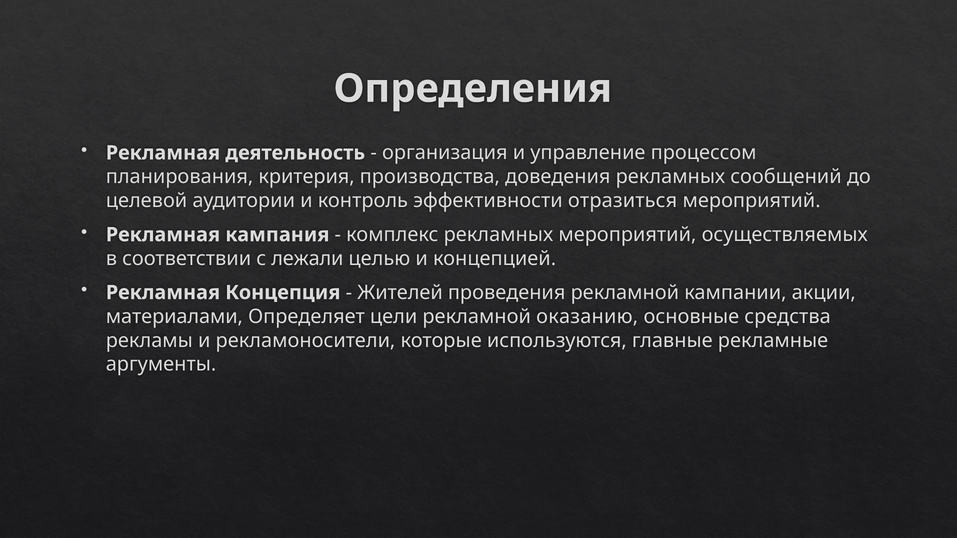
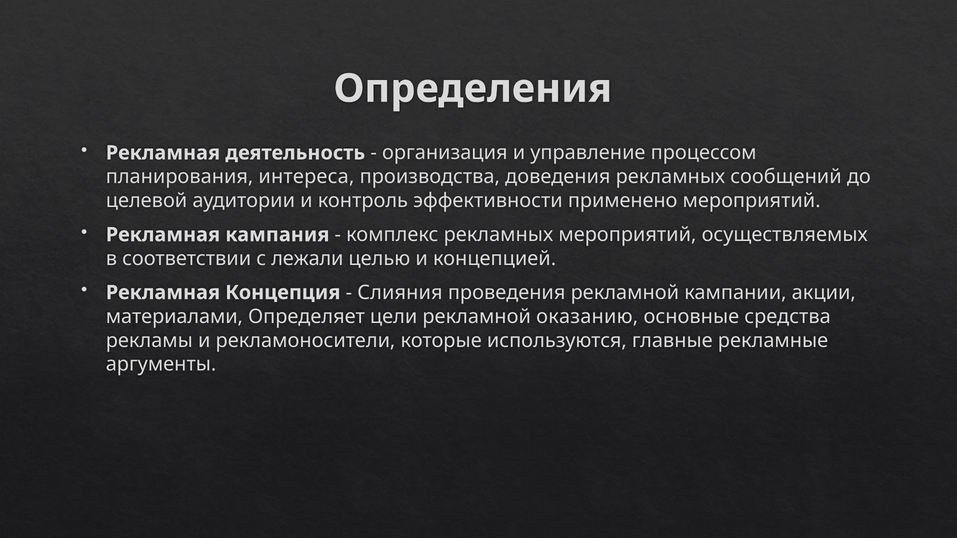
критерия: критерия -> интереса (306, 177)
отразиться: отразиться -> применено (623, 201)
Жителей: Жителей -> Слияния (400, 293)
